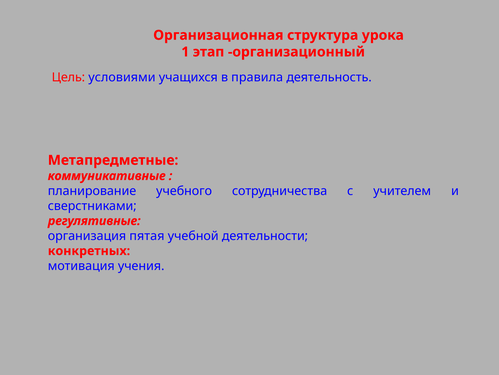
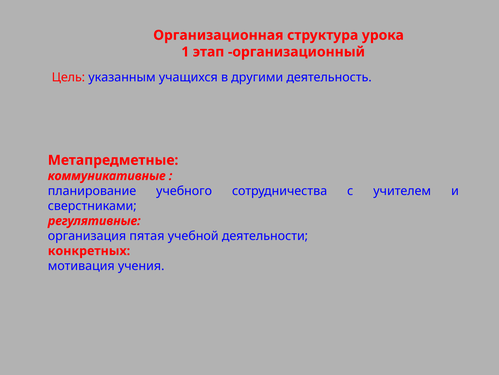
условиями: условиями -> указанным (122, 77)
правила: правила -> другими (257, 77)
